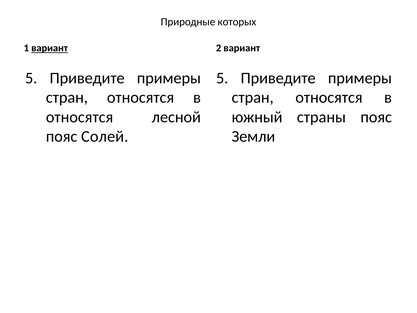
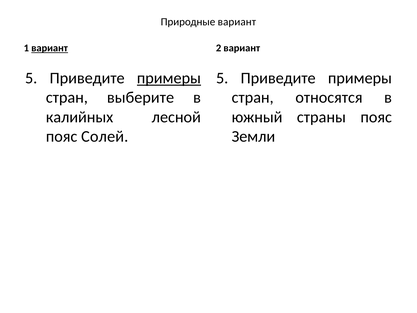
Природные которых: которых -> вариант (237, 22)
примеры underline: none -> present (169, 78)
относятся: относятся -> выберите (141, 98)
относятся: относятся -> калийных (80, 117)
